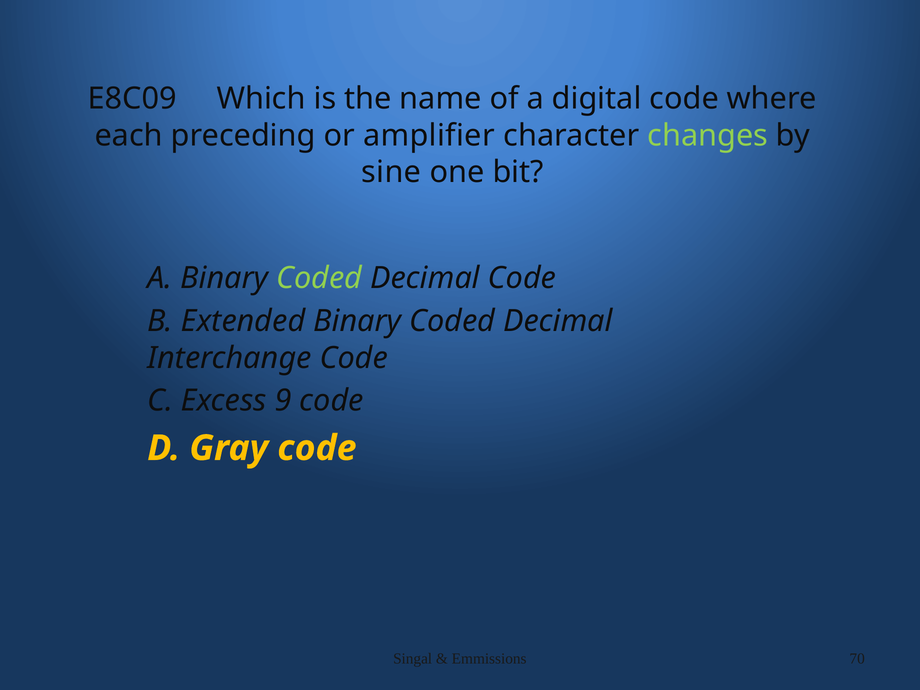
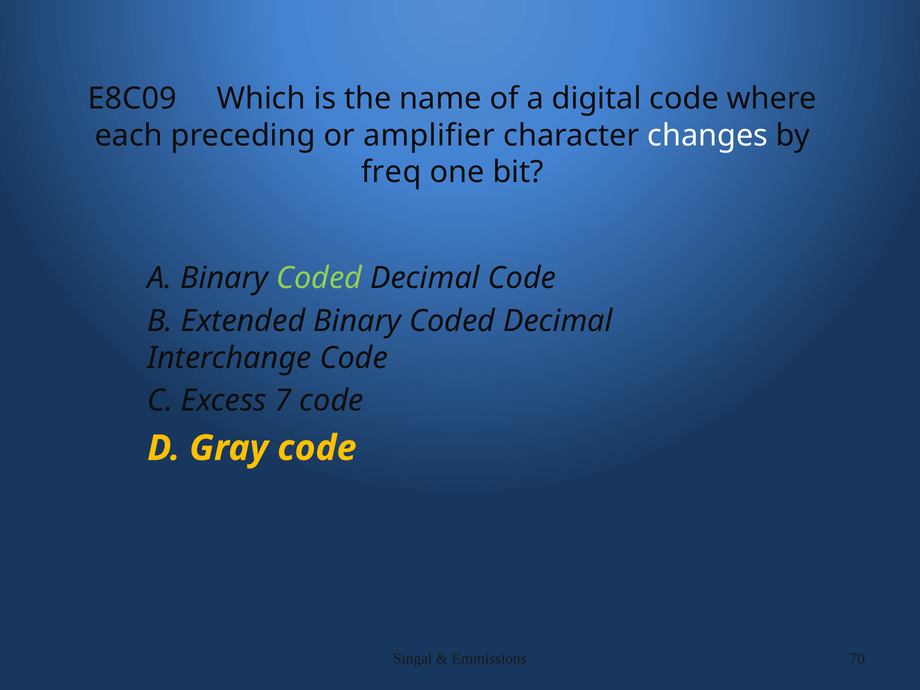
changes colour: light green -> white (708, 136)
sine: sine -> freq (391, 172)
9: 9 -> 7 (283, 401)
